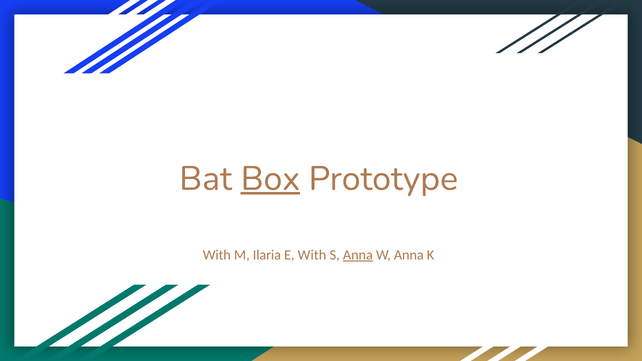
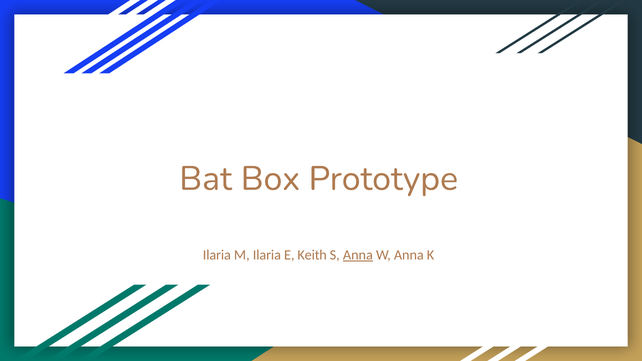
Box underline: present -> none (270, 179)
With: With -> Ilaria (217, 255)
E With: With -> Keith (312, 255)
